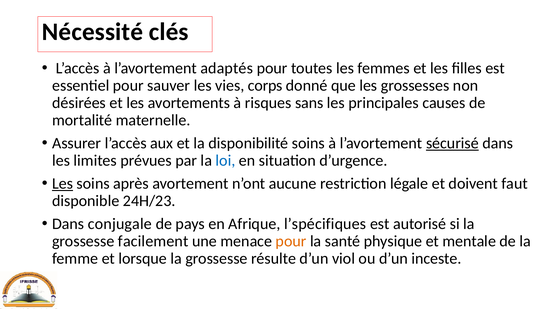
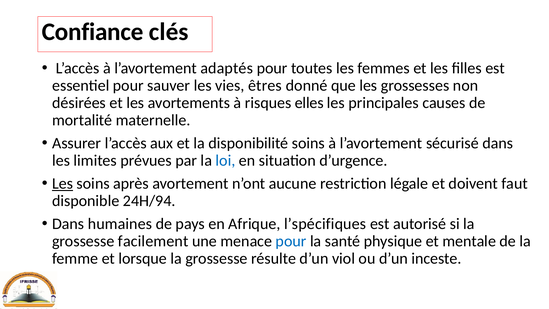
Nécessité: Nécessité -> Confiance (93, 32)
corps: corps -> êtres (265, 86)
sans: sans -> elles (309, 103)
sécurisé underline: present -> none (452, 143)
24H/23: 24H/23 -> 24H/94 (149, 201)
conjugale: conjugale -> humaines (120, 224)
pour colour: orange -> blue (291, 241)
